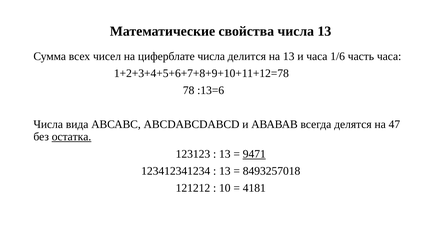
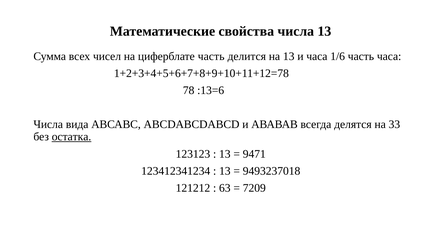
циферблате числа: числа -> часть (211, 56)
47: 47 -> 33 (394, 124)
9471 underline: present -> none (254, 154)
8493257018: 8493257018 -> 9493237018 (272, 171)
10: 10 -> 63 (225, 188)
4181: 4181 -> 7209 (254, 188)
